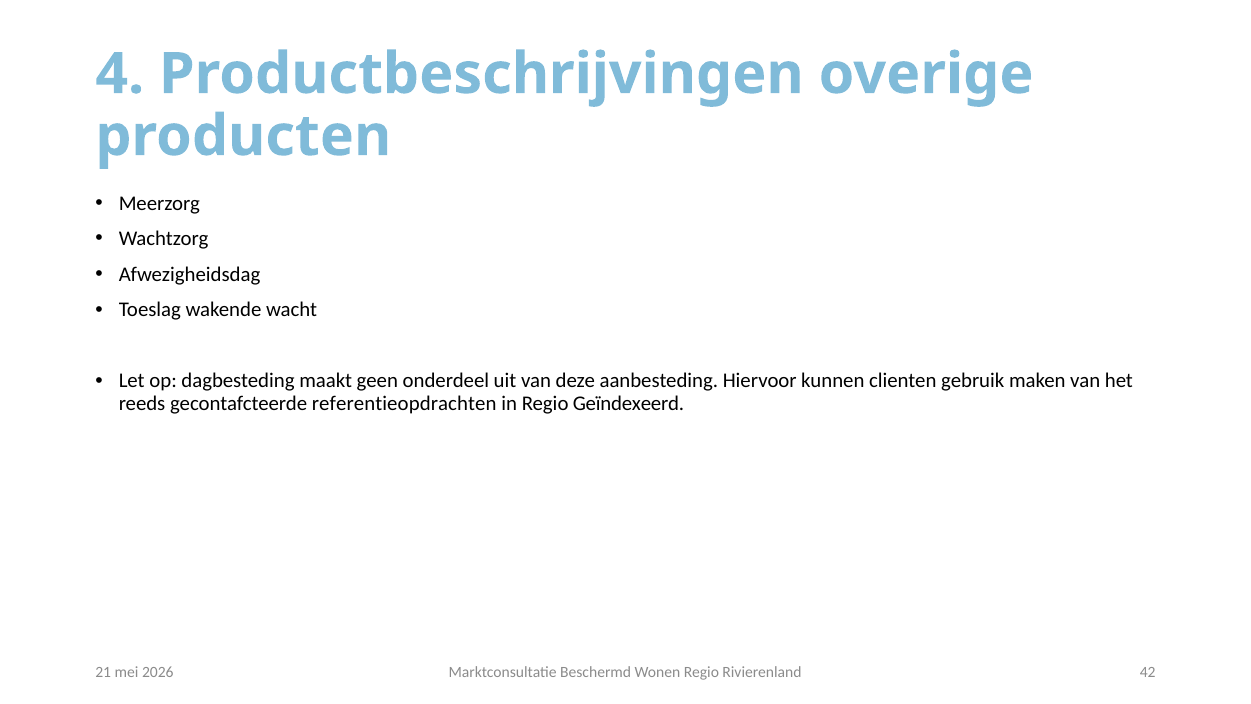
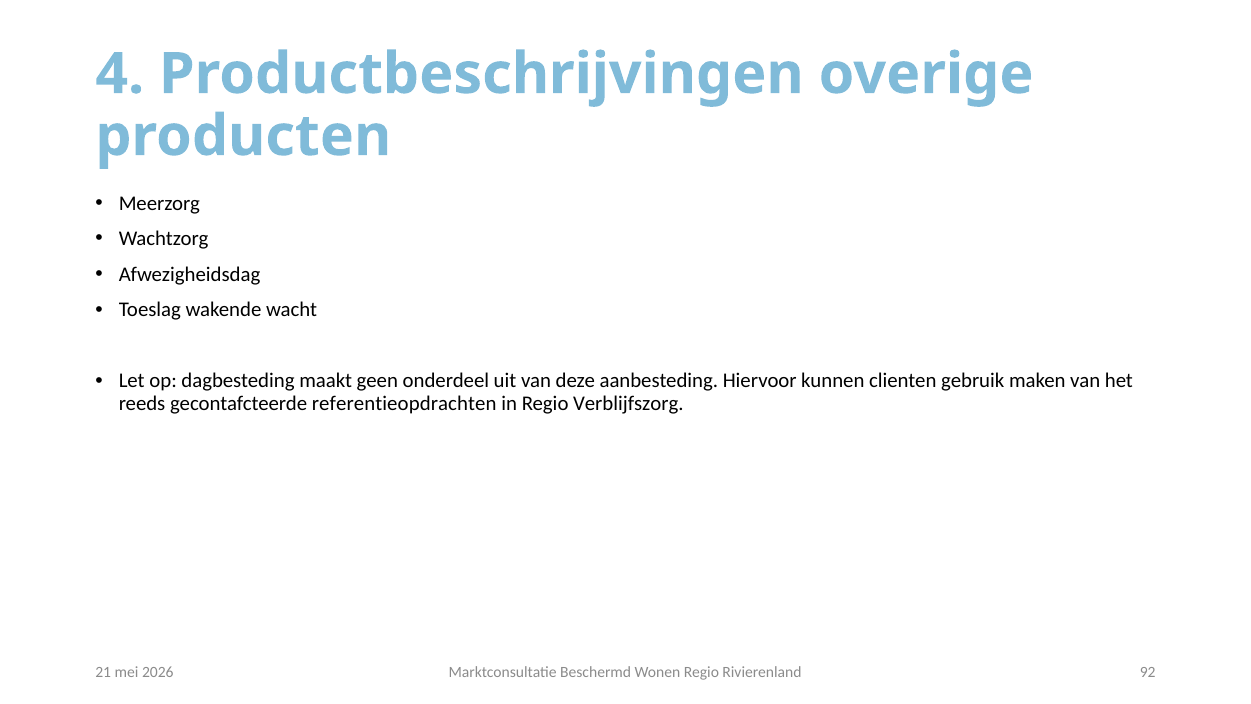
Geïndexeerd: Geïndexeerd -> Verblijfszorg (628, 403)
42: 42 -> 92 (1148, 672)
